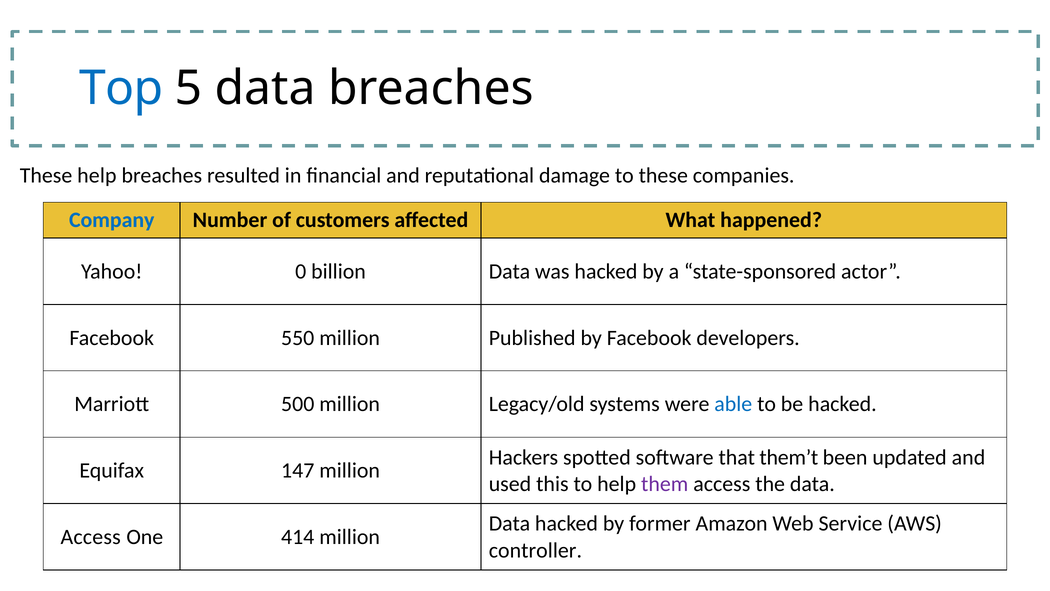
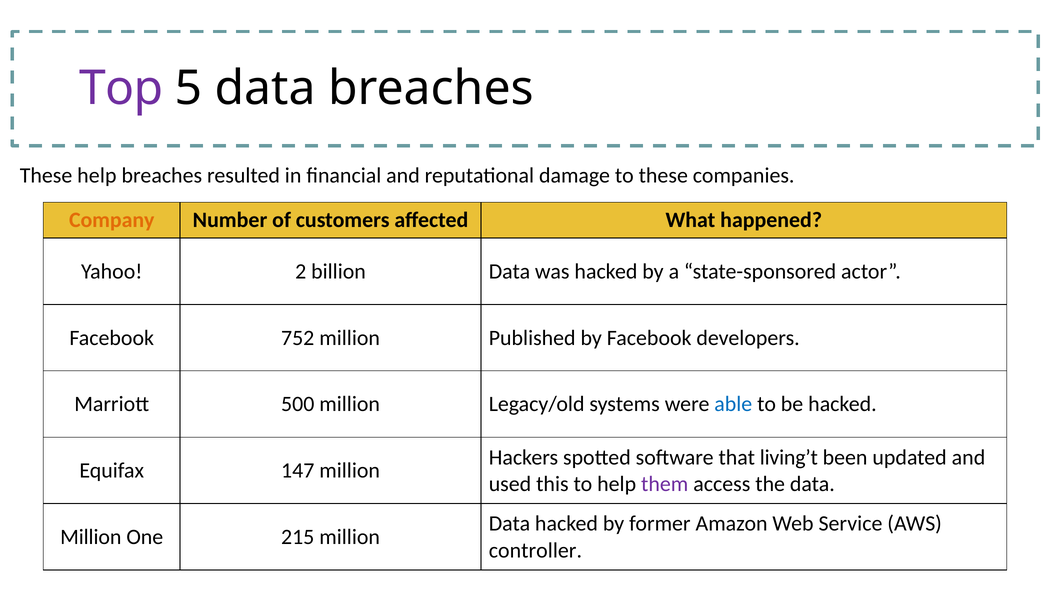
Top colour: blue -> purple (121, 88)
Company colour: blue -> orange (112, 220)
0: 0 -> 2 (301, 271)
550: 550 -> 752 (298, 338)
them’t: them’t -> living’t (789, 457)
Access: Access -> Million (91, 537)
414: 414 -> 215 (298, 537)
